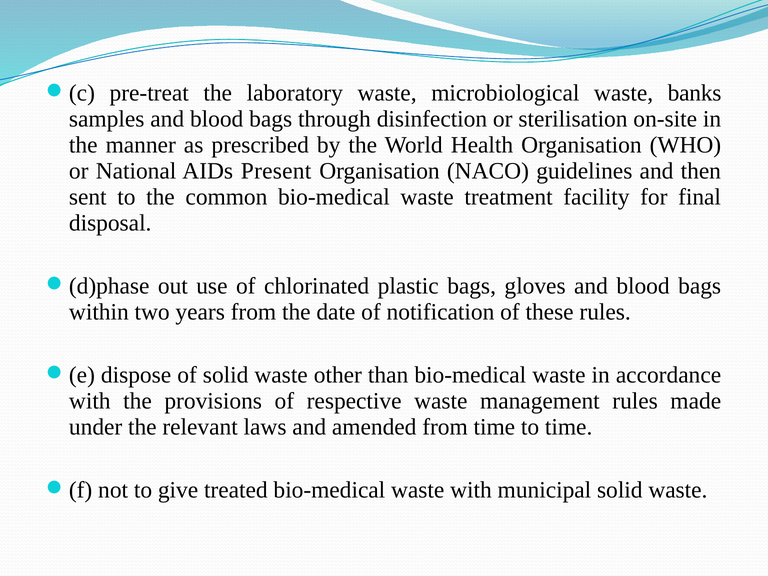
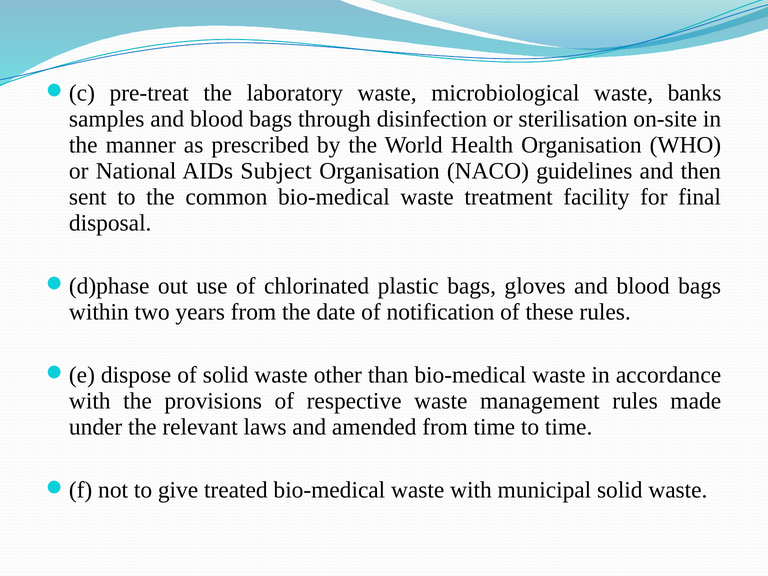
Present: Present -> Subject (276, 171)
